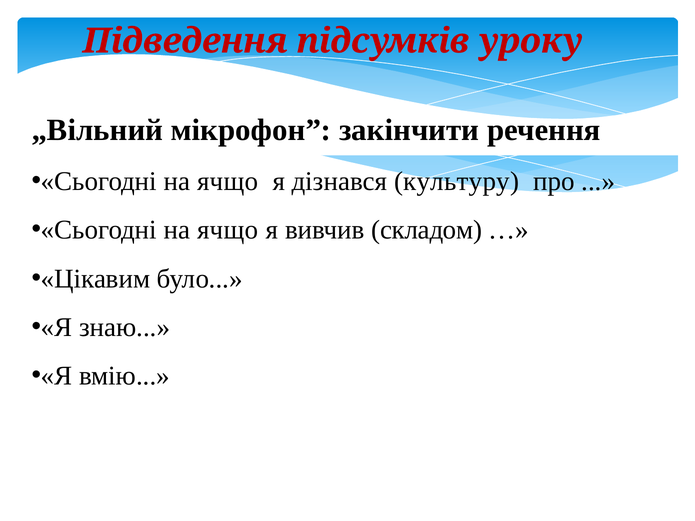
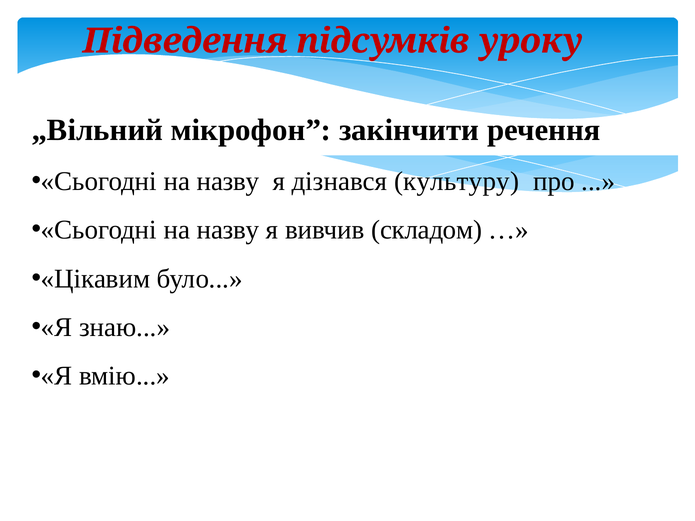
ячщо: ячщо -> назву (228, 181)
ячщо: ячщо -> назву (228, 230)
